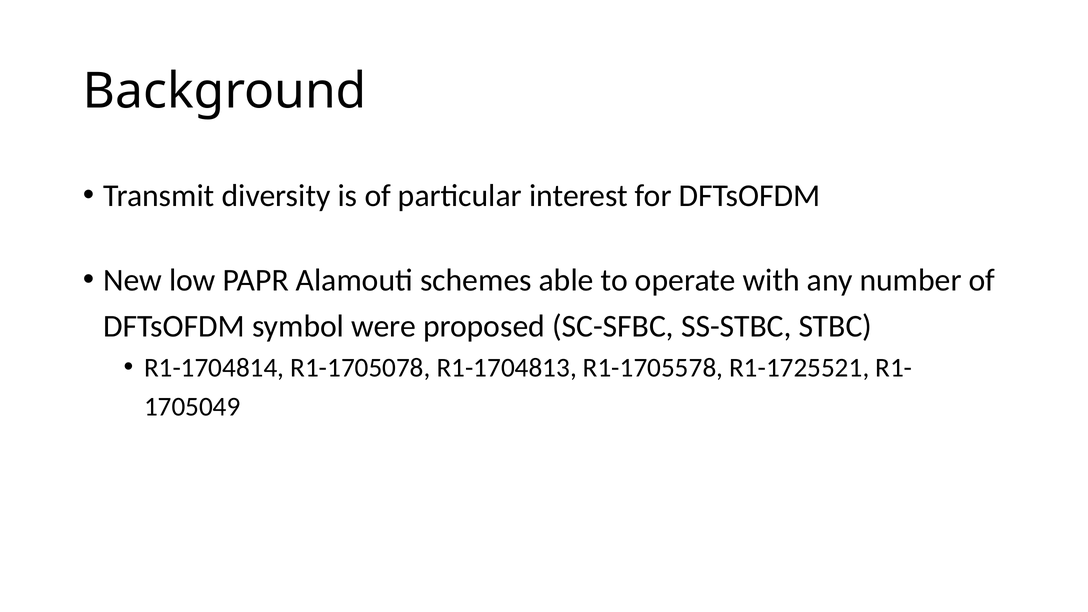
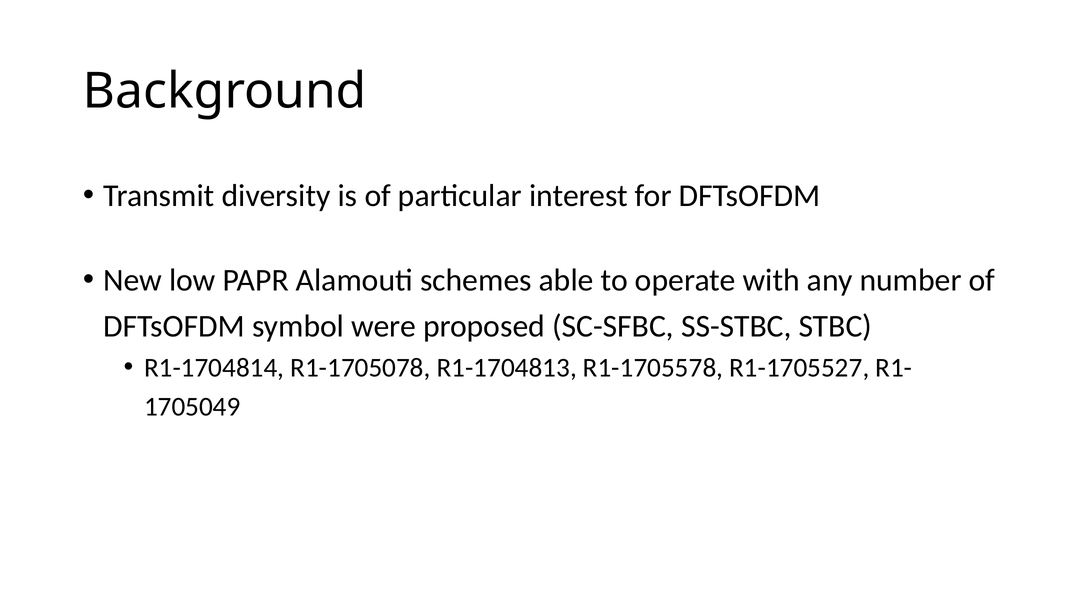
R1-1725521: R1-1725521 -> R1-1705527 (799, 368)
